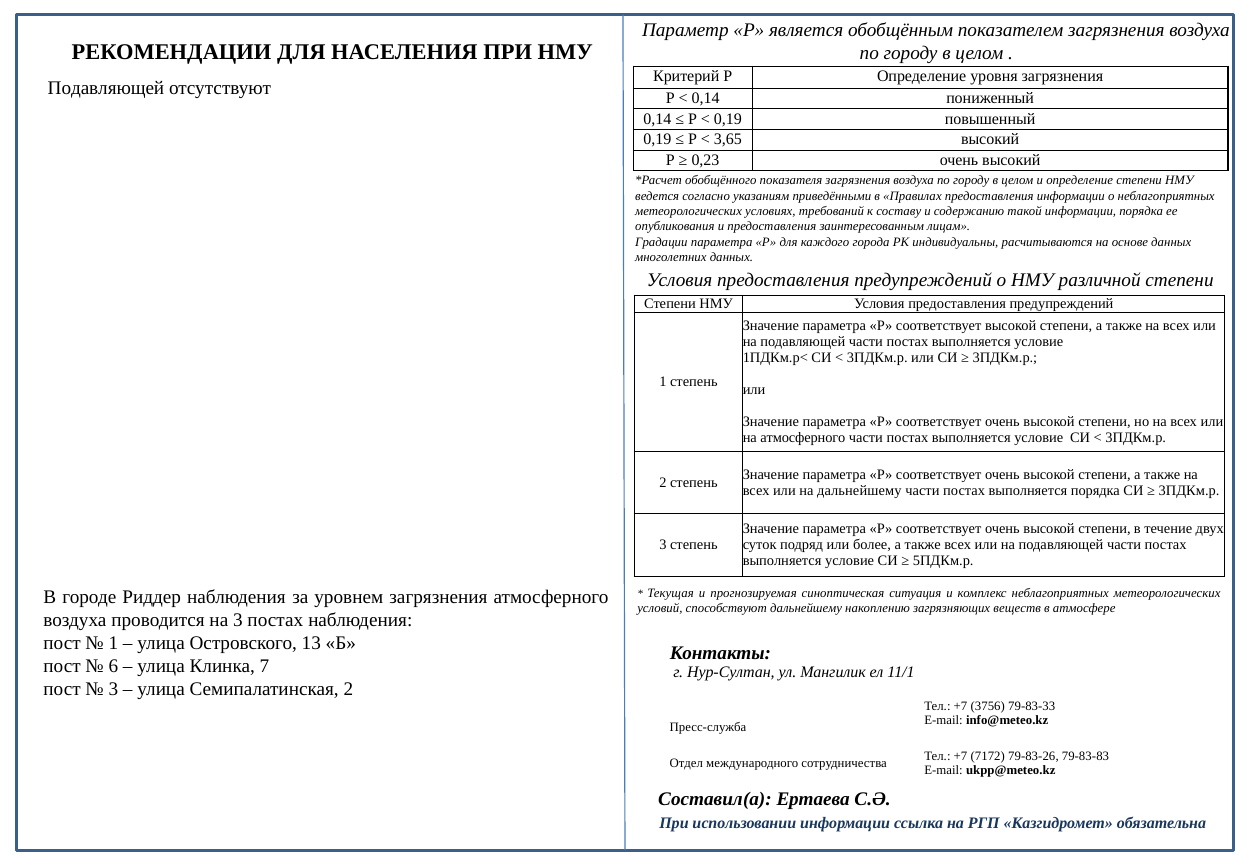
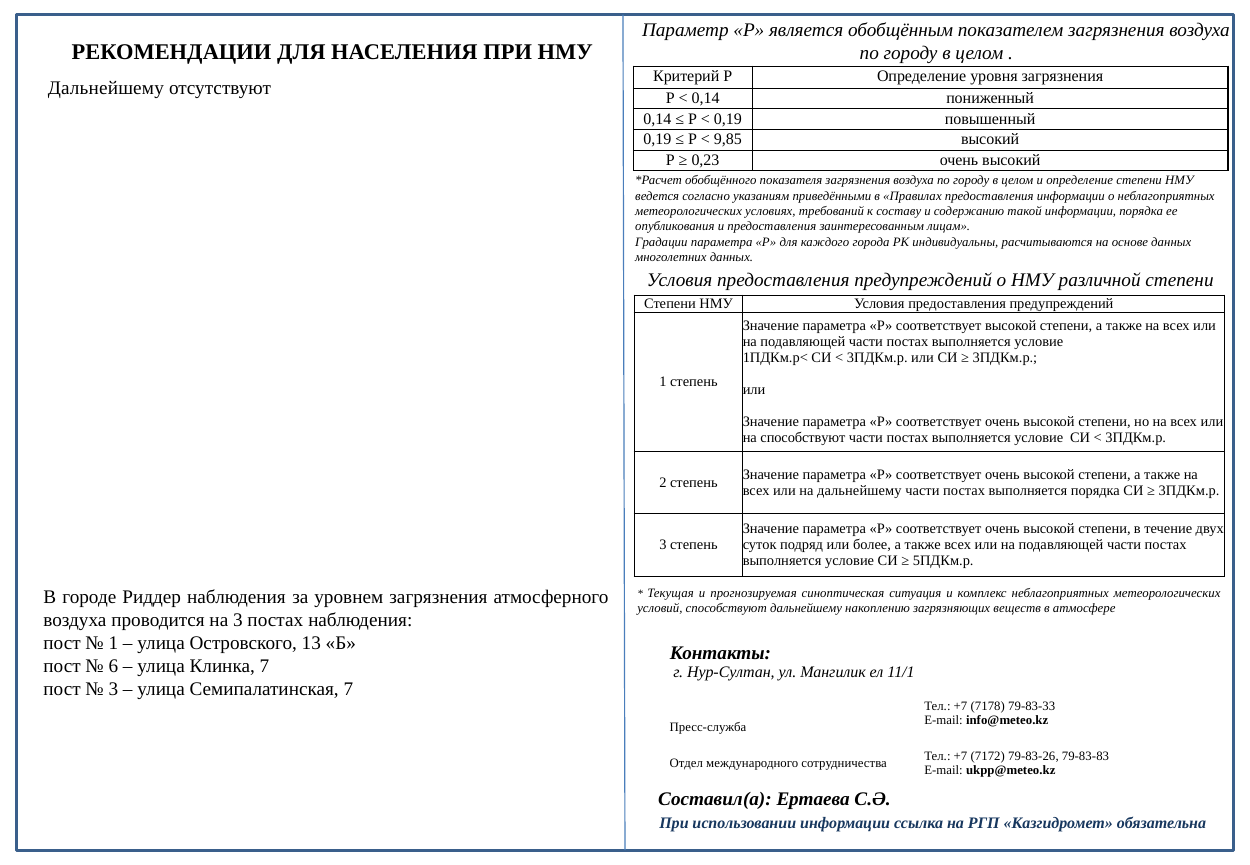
Подавляющей: Подавляющей -> Дальнейшему (106, 89)
3,65: 3,65 -> 9,85 (728, 140)
на атмосферного: атмосферного -> способствуют (803, 438)
Семипалатинская 2: 2 -> 7 (348, 690)
3756: 3756 -> 7178 (988, 706)
